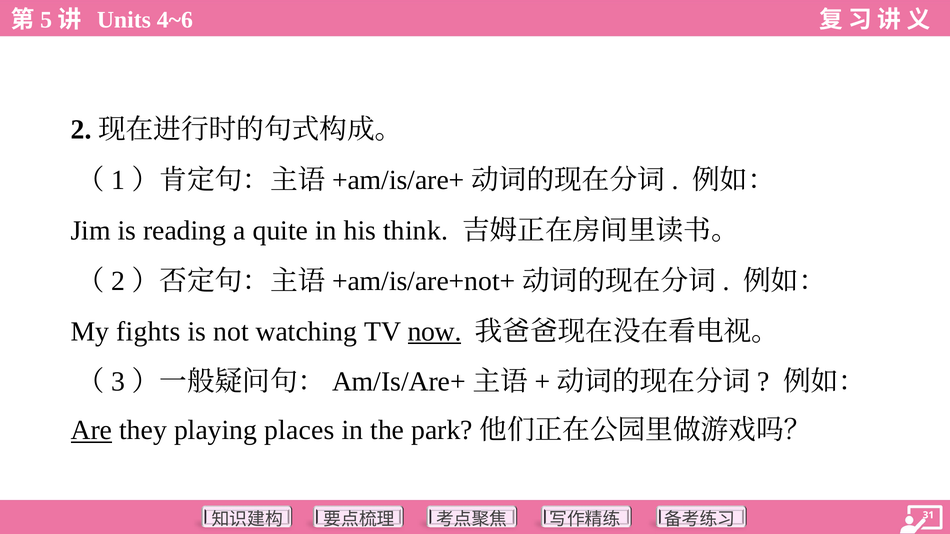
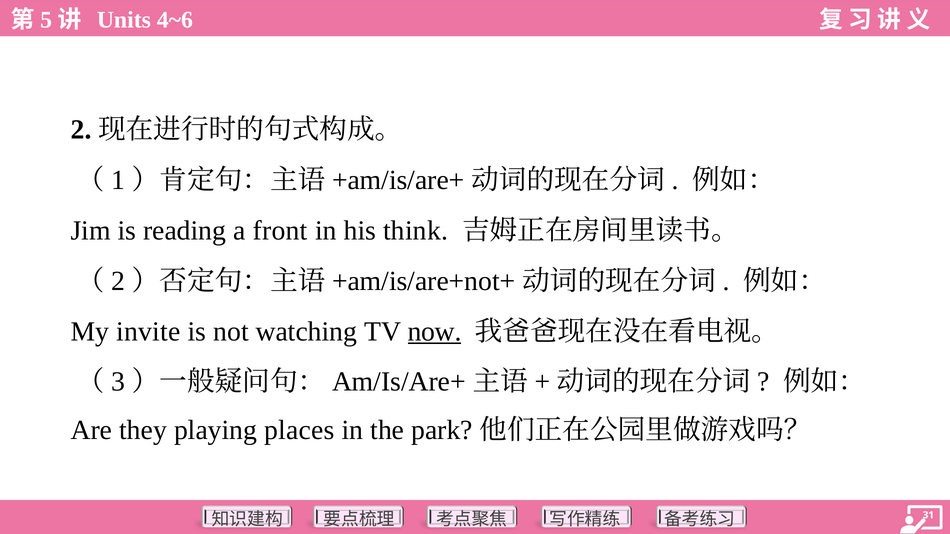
quite: quite -> front (280, 231)
fights: fights -> invite (148, 332)
Are underline: present -> none (91, 431)
